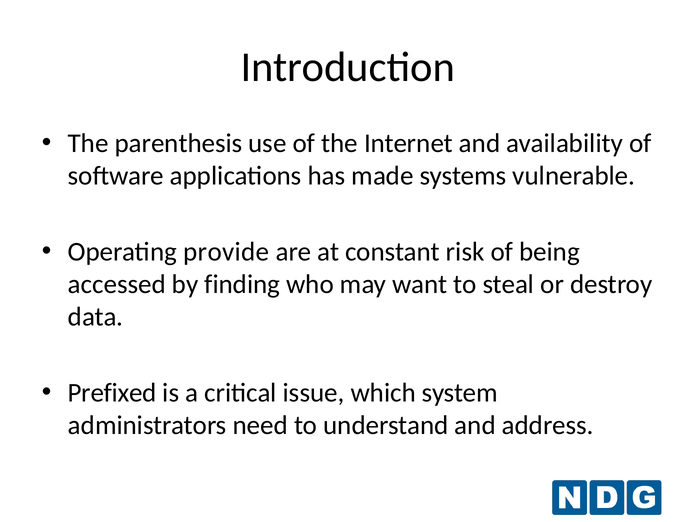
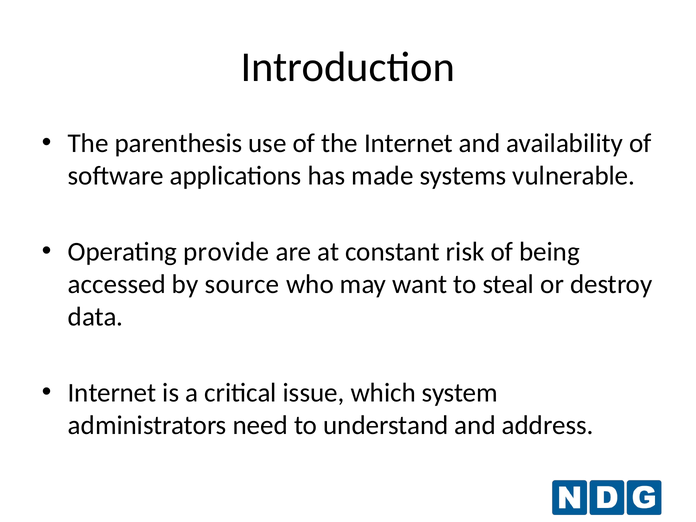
finding: finding -> source (242, 284)
Prefixed: Prefixed -> Internet (112, 393)
